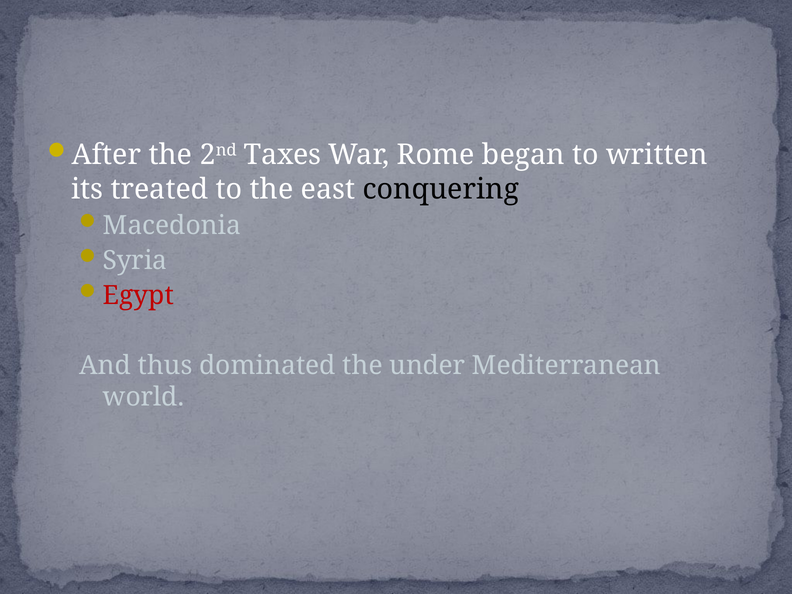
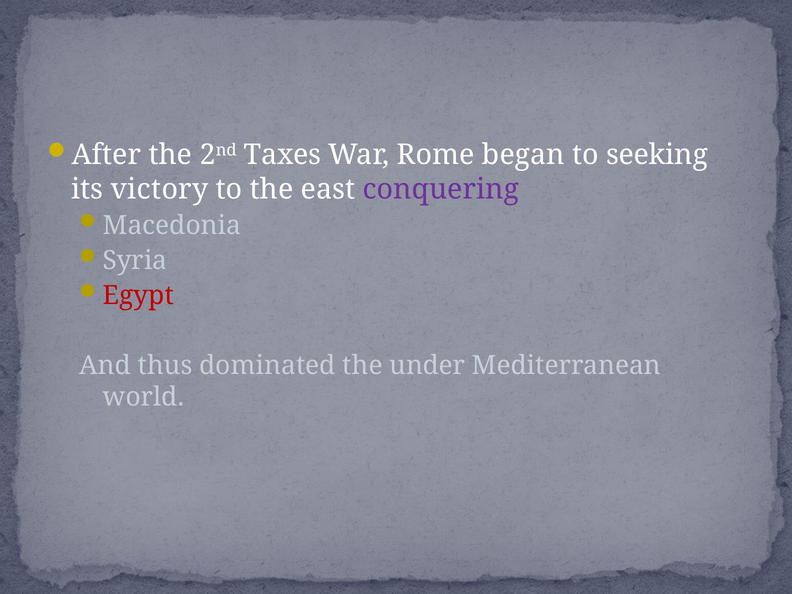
written: written -> seeking (657, 155)
treated: treated -> victory (159, 189)
conquering colour: black -> purple (441, 189)
